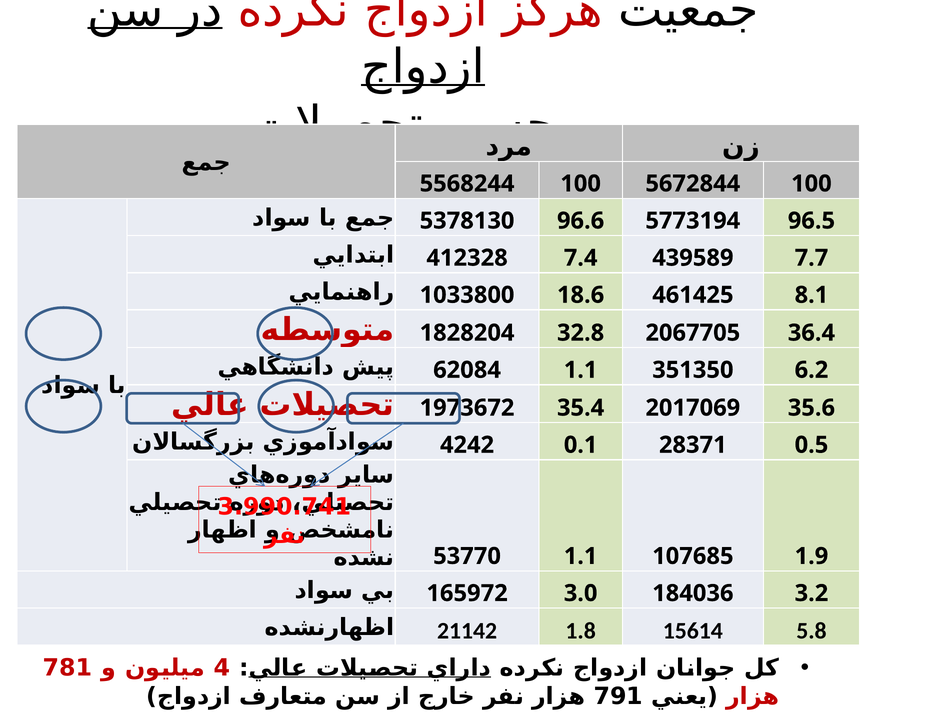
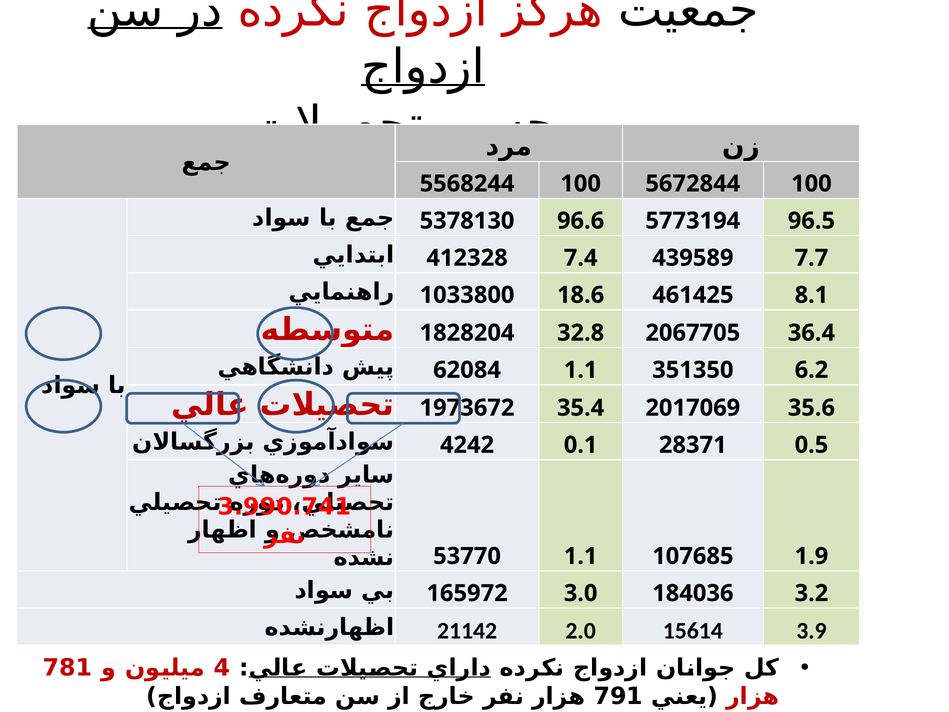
1.8: 1.8 -> 2.0 (581, 631)
5.8: 5.8 -> 3.9 (811, 631)
